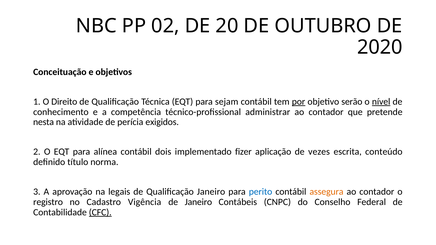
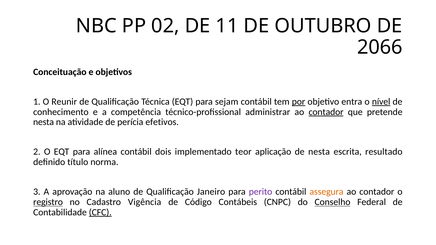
20: 20 -> 11 (227, 26)
2020: 2020 -> 2066 (380, 47)
Direito: Direito -> Reunir (64, 102)
serão: serão -> entra (352, 102)
contador underline: none -> present (326, 112)
exigidos: exigidos -> efetivos (162, 122)
fizer: fizer -> teor (243, 152)
de vezes: vezes -> nesta (319, 152)
conteúdo: conteúdo -> resultado (384, 152)
legais: legais -> aluno (119, 192)
perito colour: blue -> purple (261, 192)
registro underline: none -> present (48, 202)
de Janeiro: Janeiro -> Código (198, 202)
Conselho underline: none -> present (333, 202)
